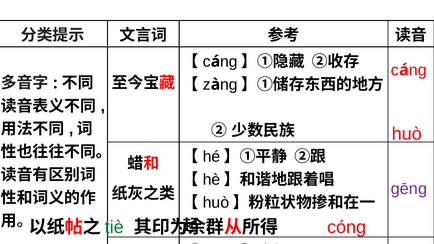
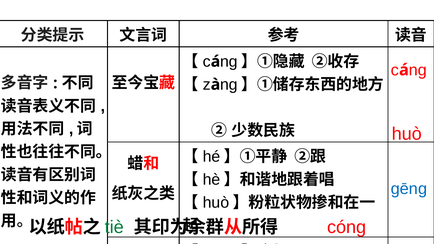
gēng colour: purple -> blue (409, 189)
